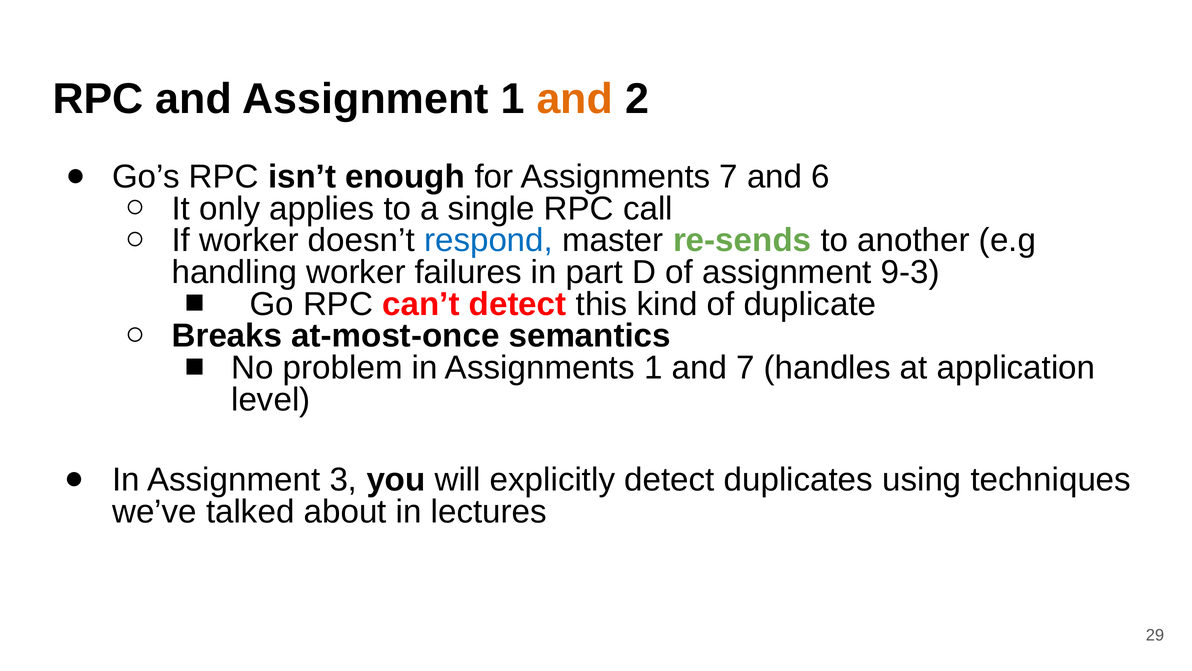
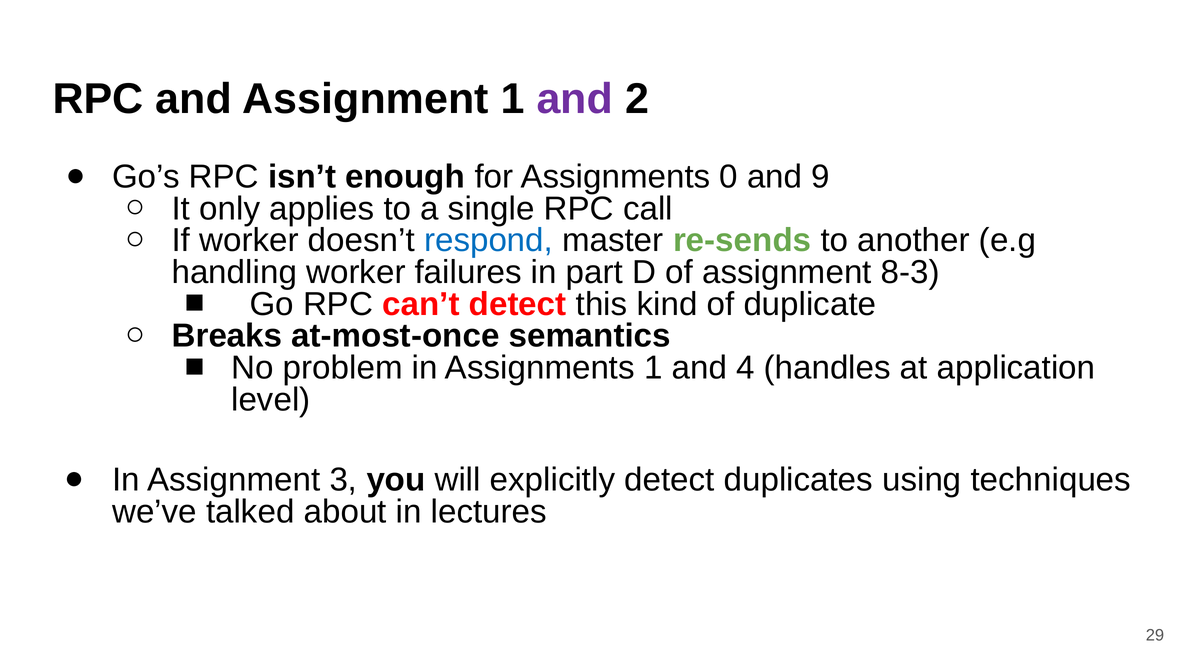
and colour: orange -> purple (575, 99)
Assignments 7: 7 -> 0 (729, 177)
6: 6 -> 9 (821, 177)
9-3: 9-3 -> 8-3 (910, 272)
and 7: 7 -> 4 (745, 368)
